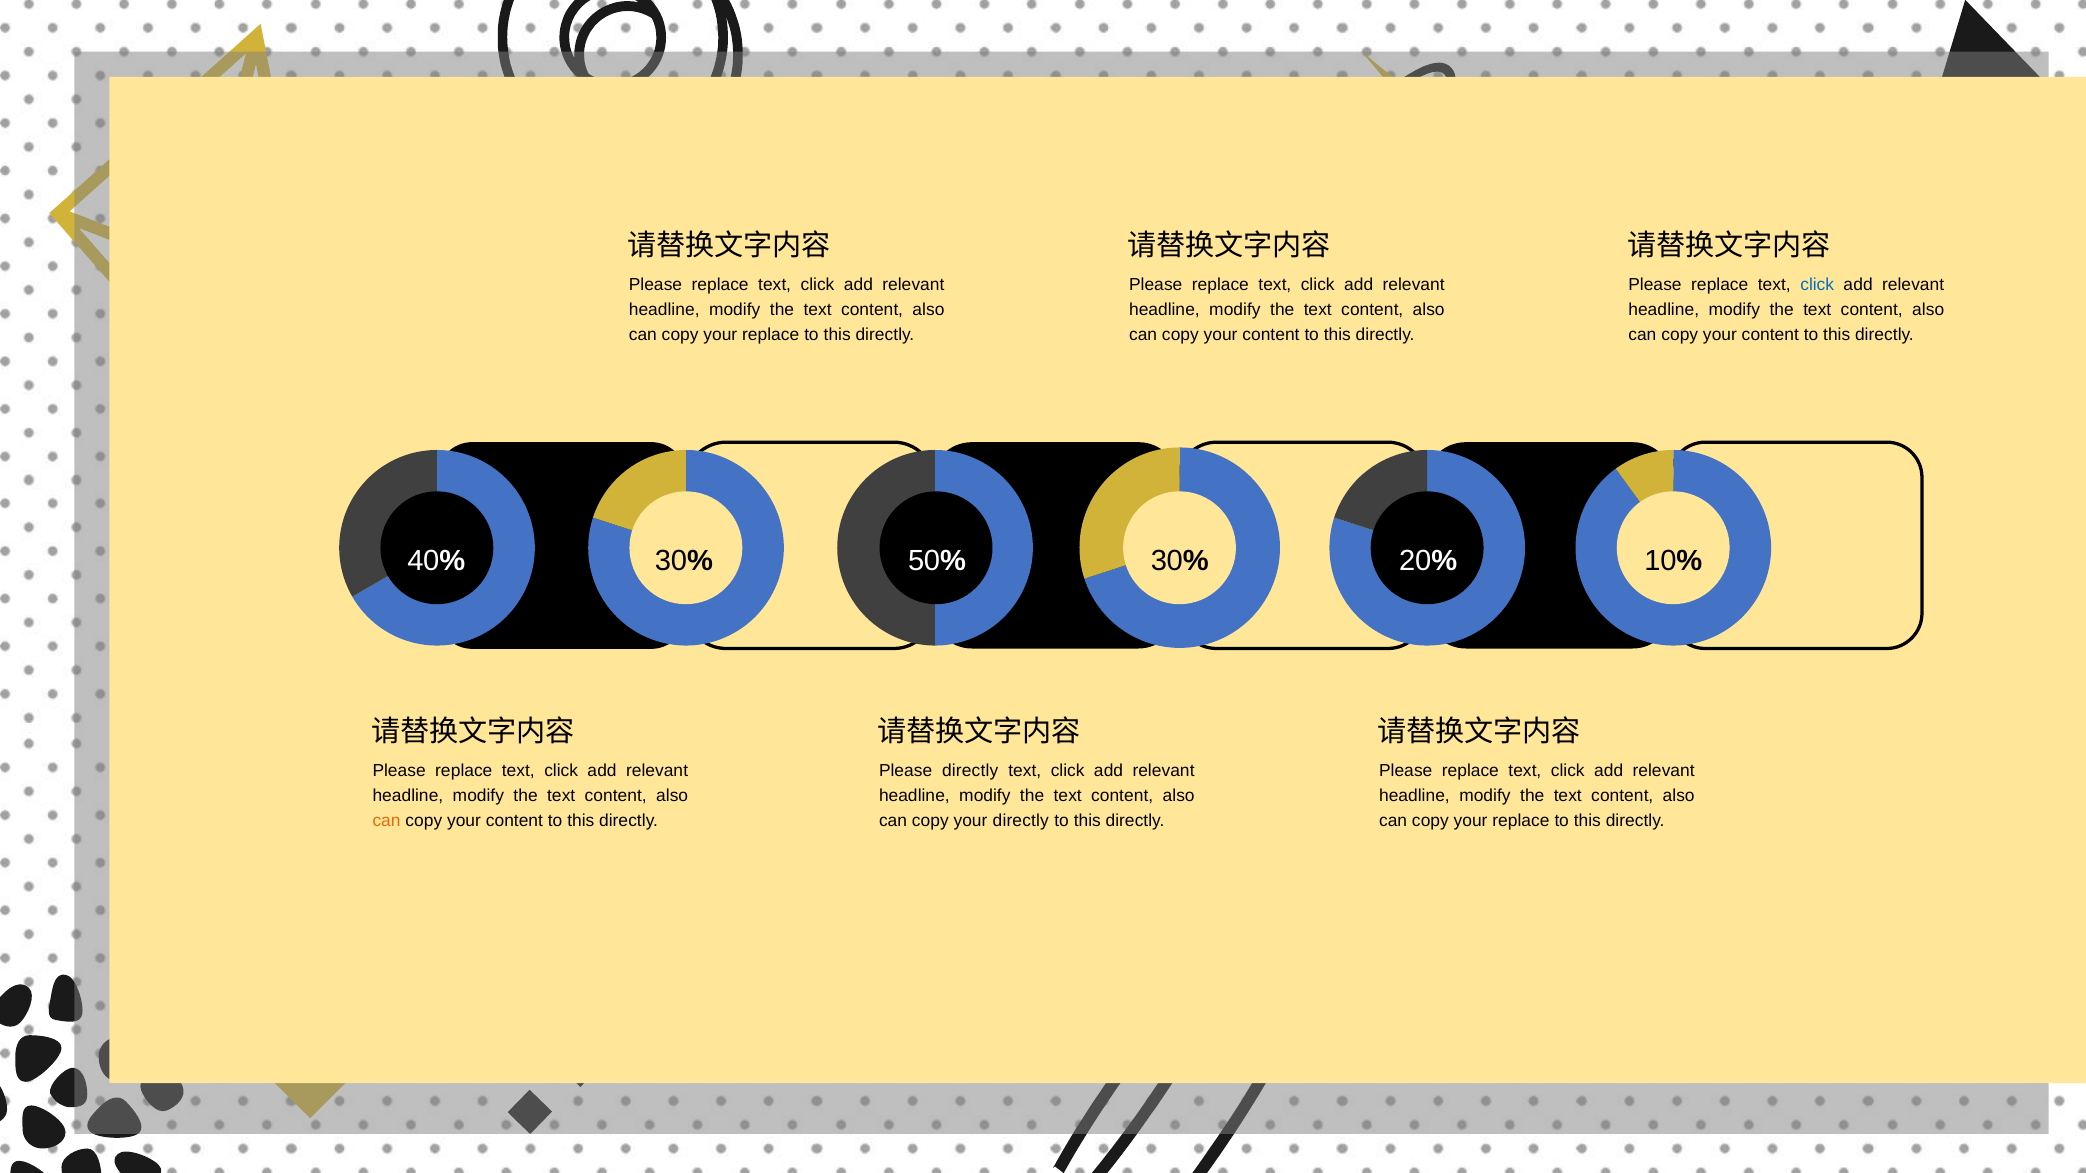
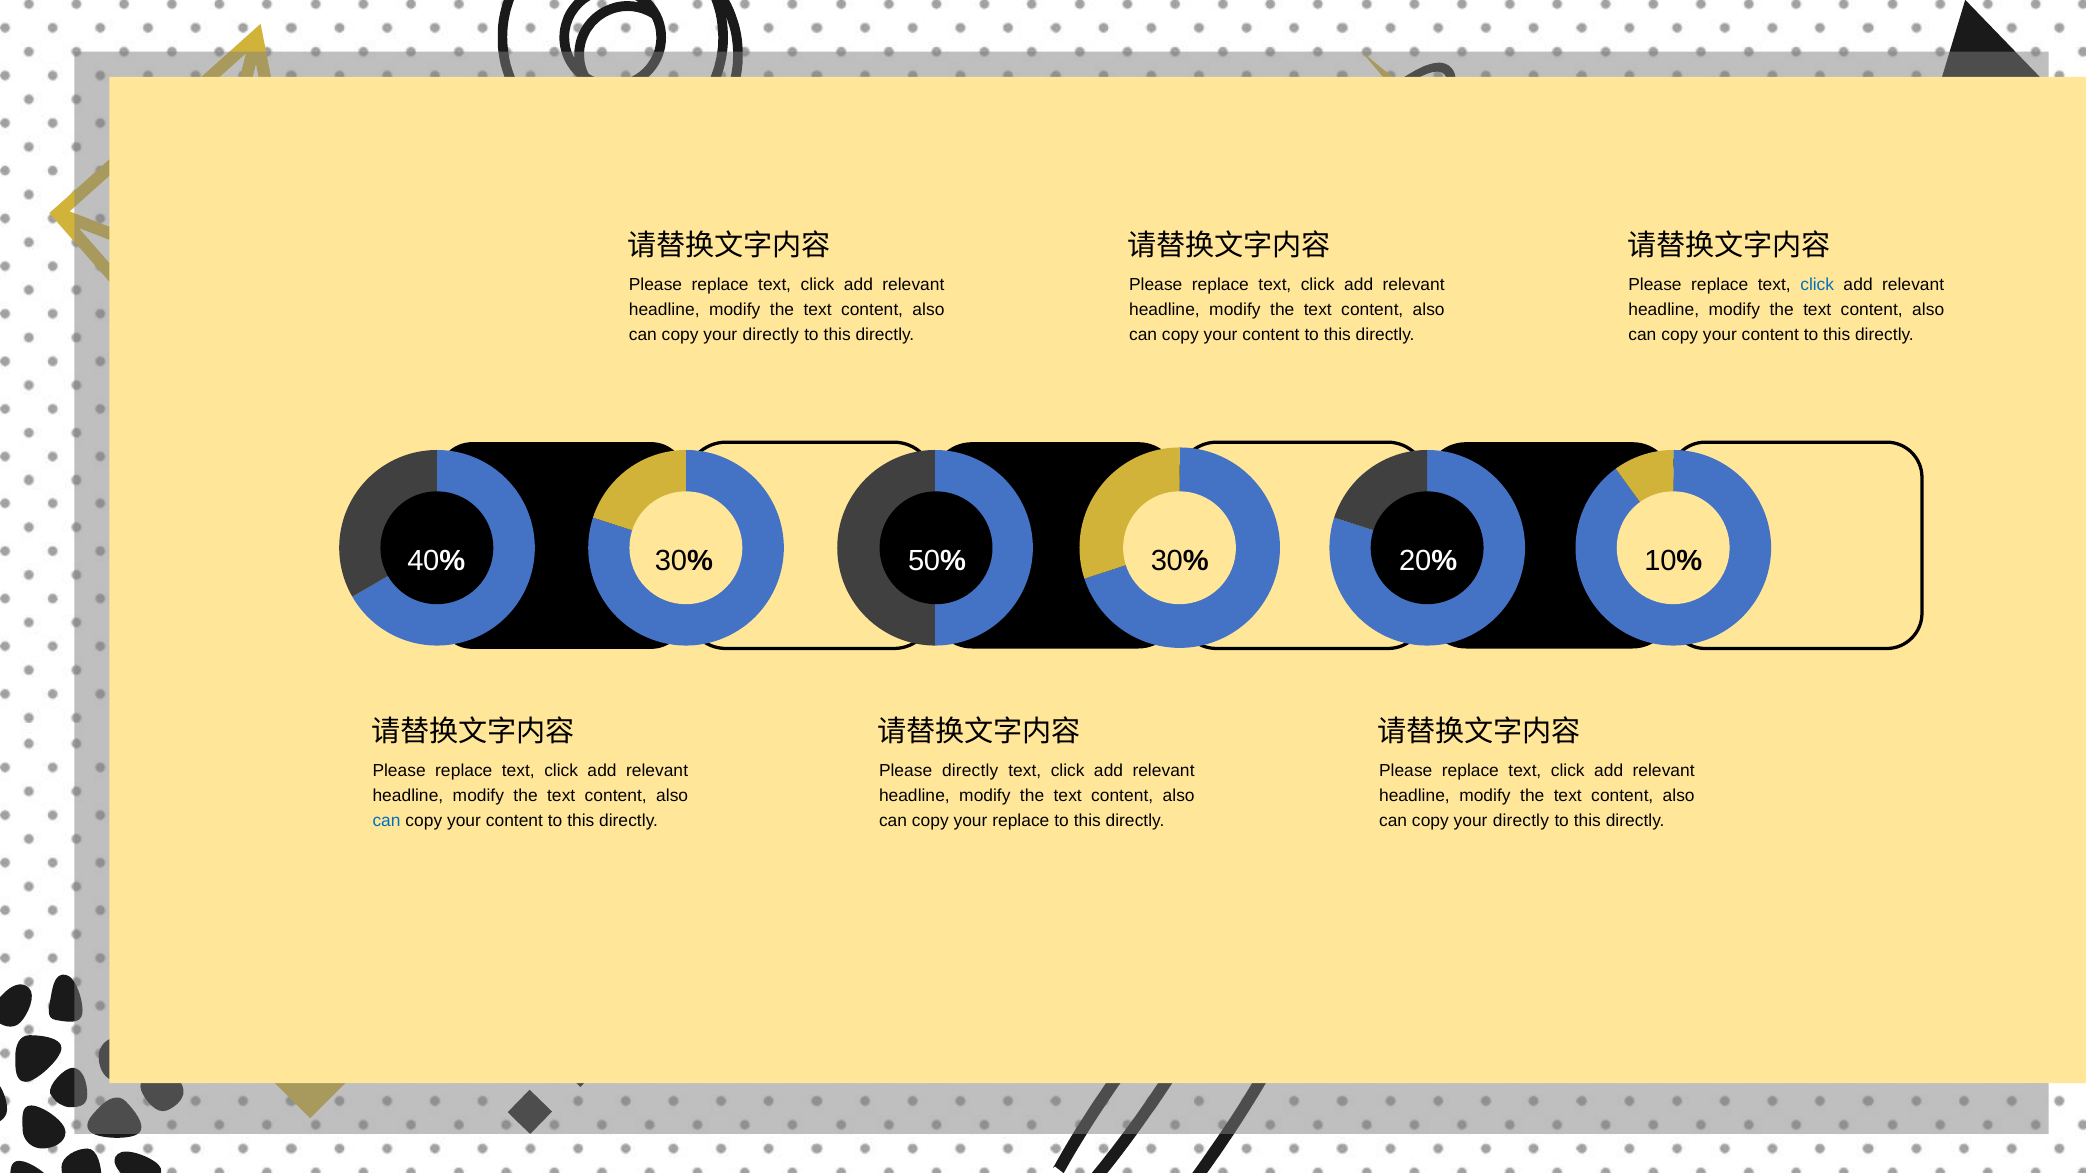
replace: replace -> directly (771, 334)
can colour: orange -> blue (387, 821)
your directly: directly -> replace (1021, 821)
replace: replace -> directly (1521, 821)
